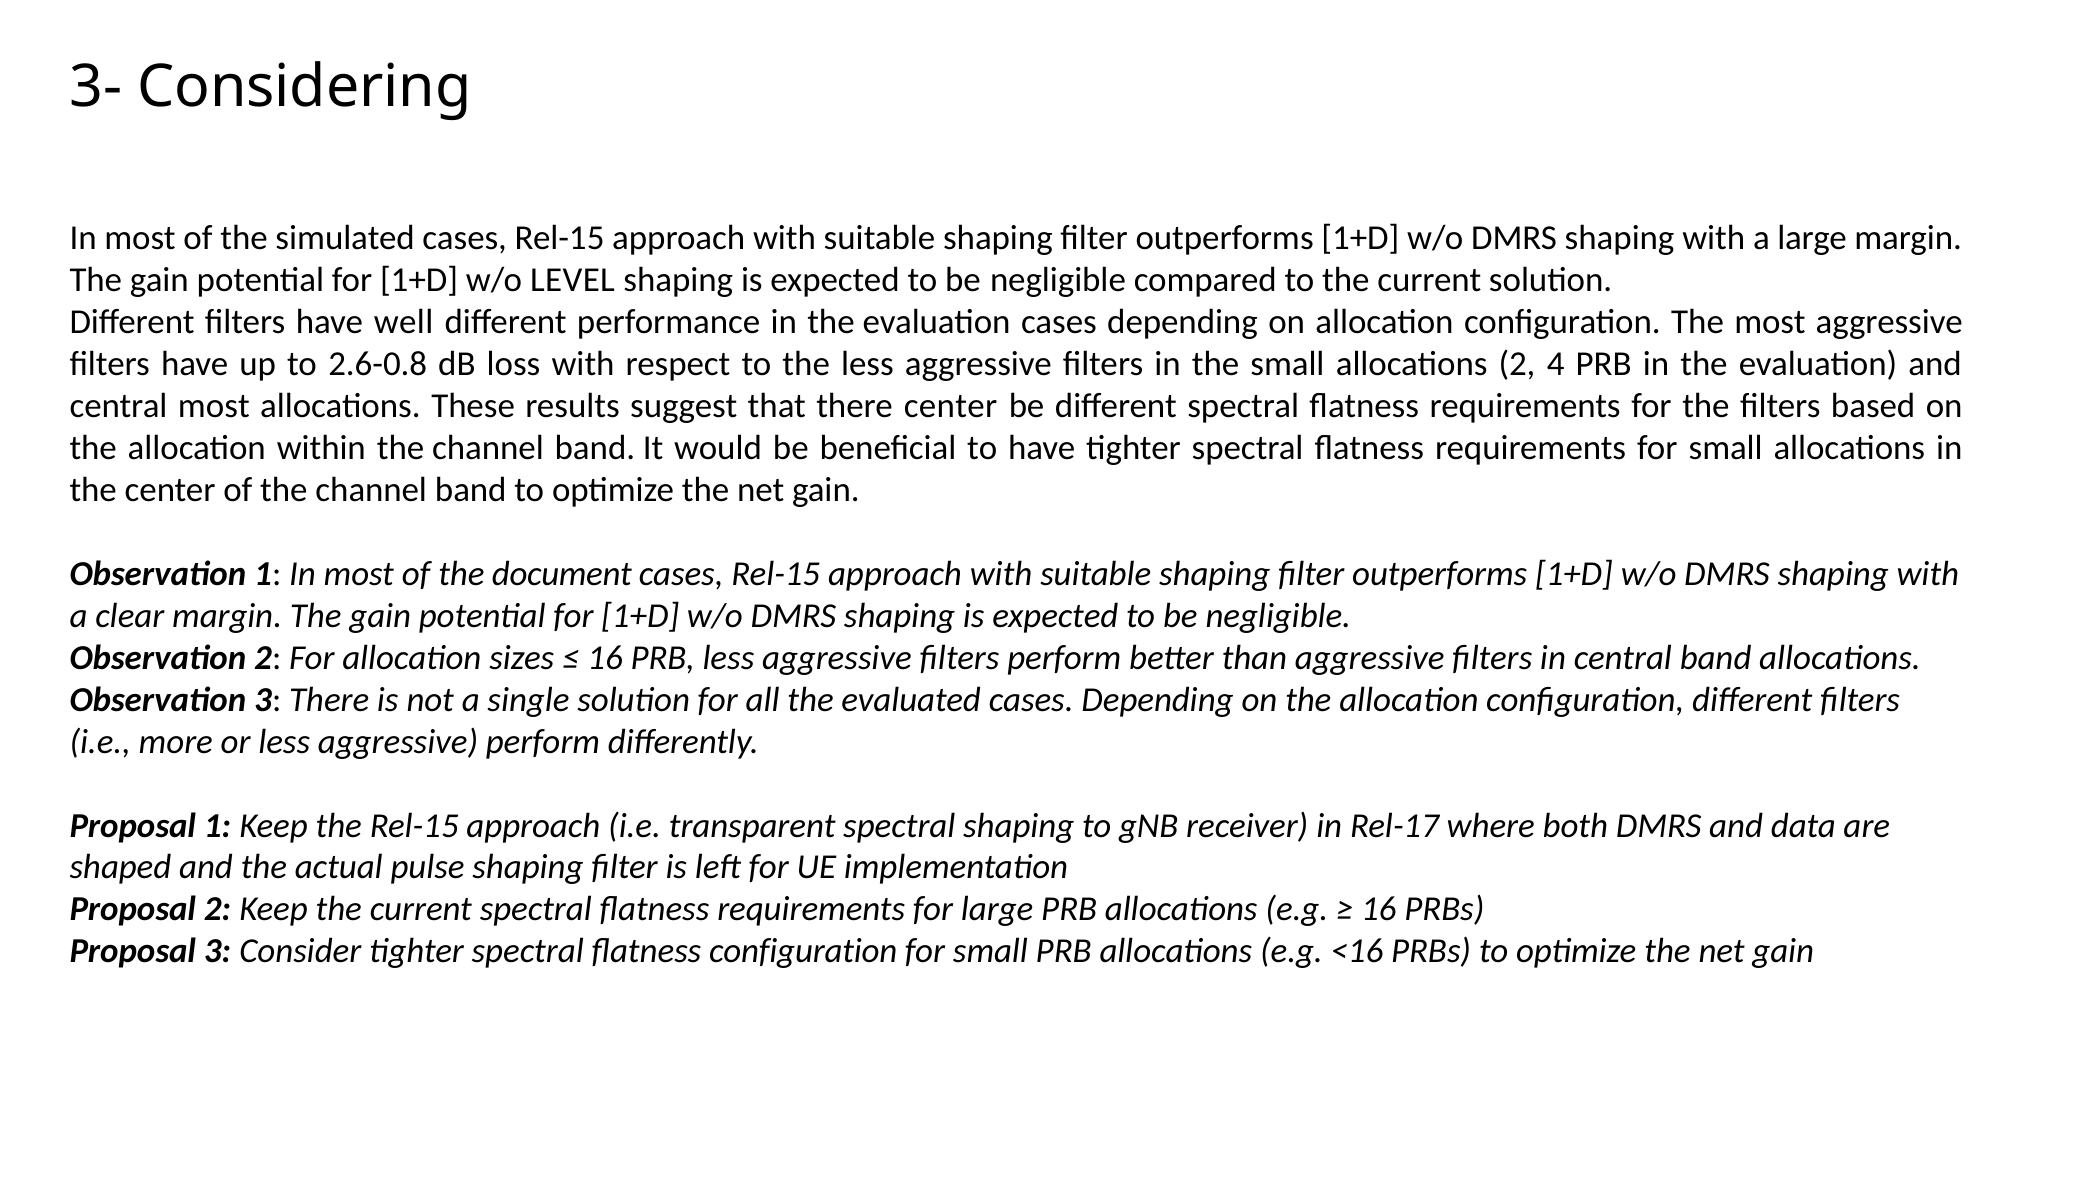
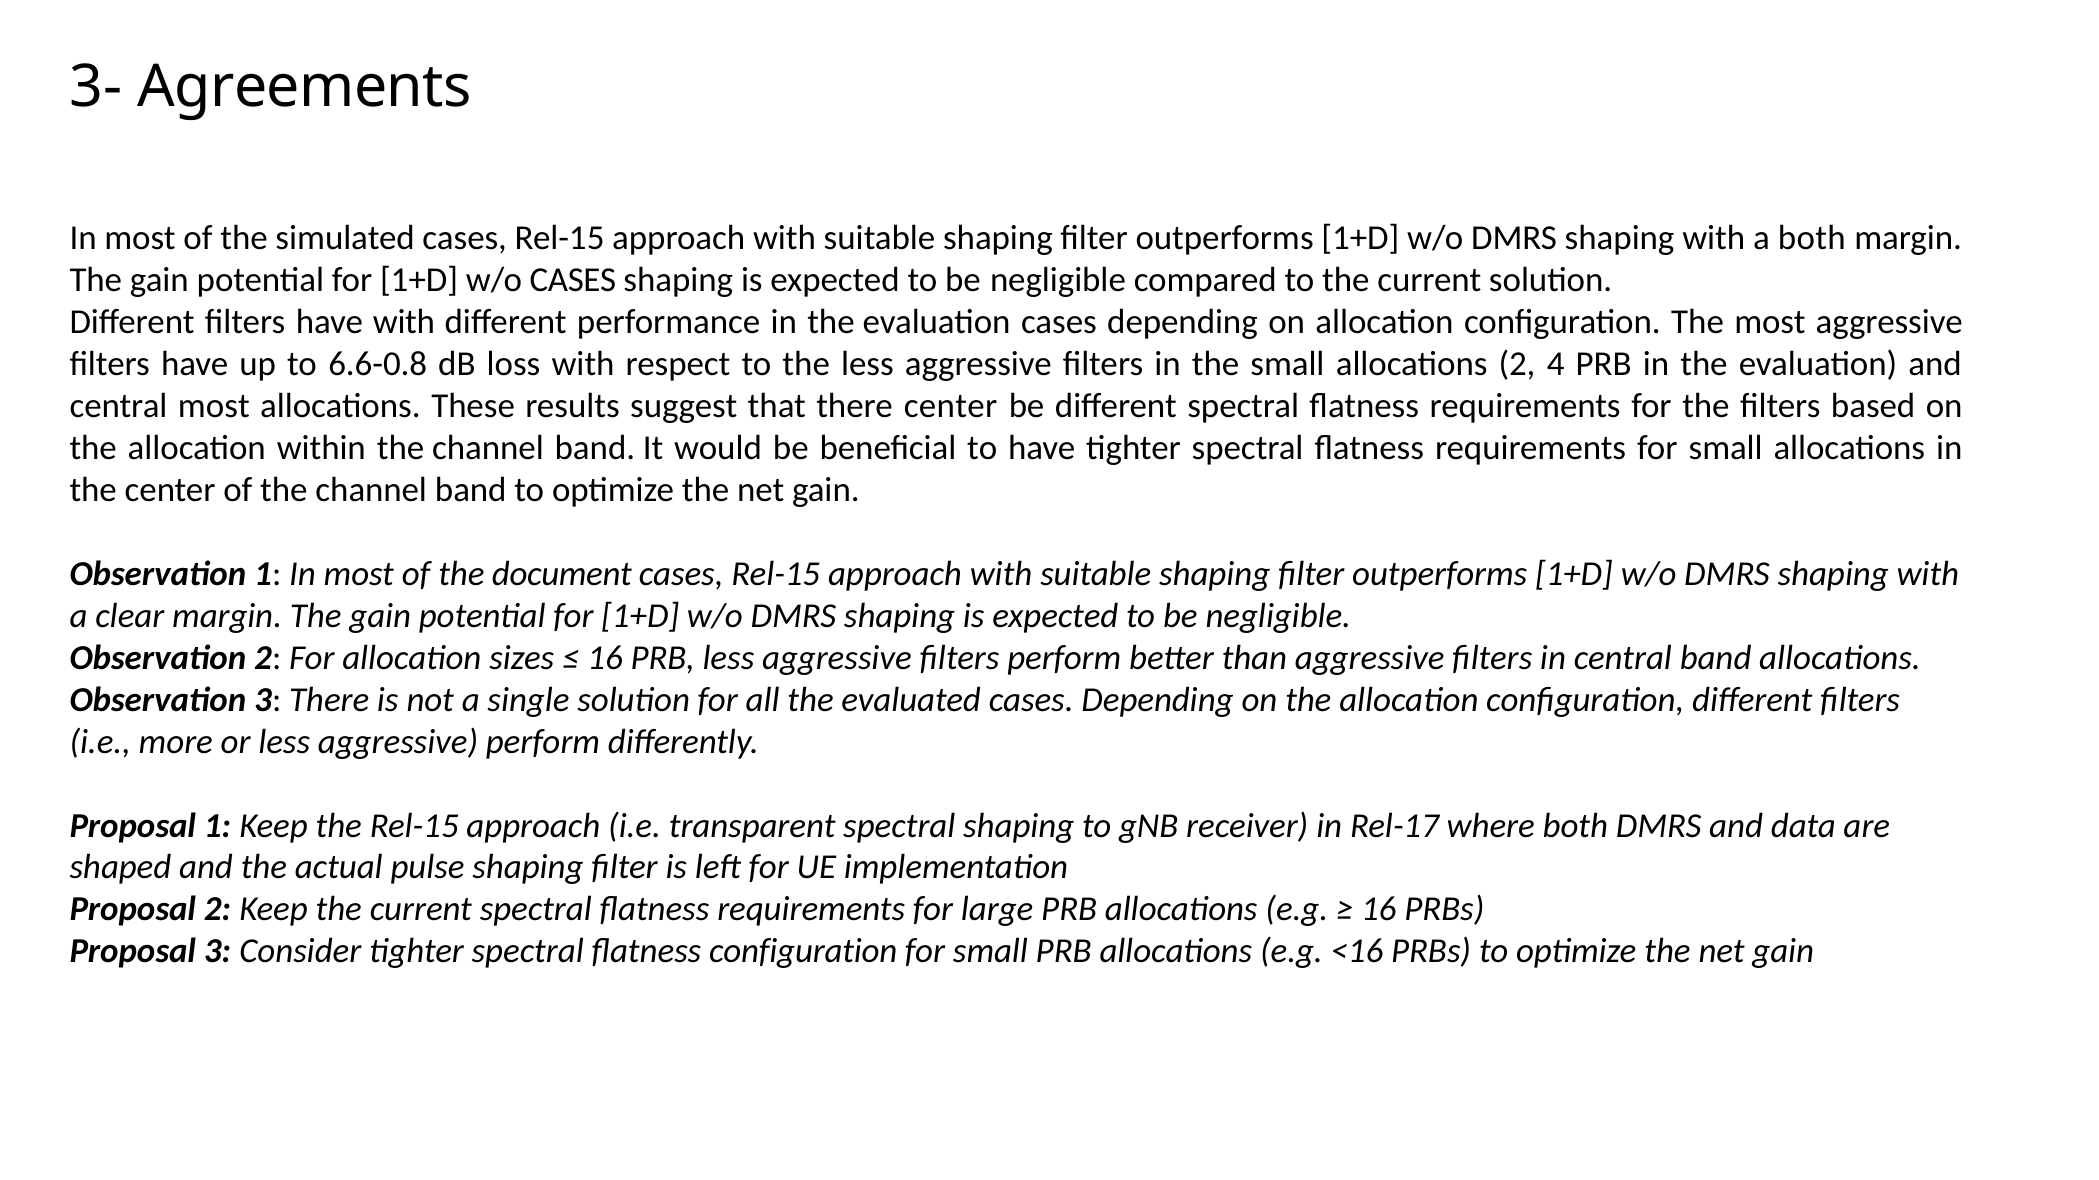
Considering: Considering -> Agreements (305, 87)
a large: large -> both (1812, 239)
w/o LEVEL: LEVEL -> CASES (573, 281)
have well: well -> with (404, 322)
2.6-0.8: 2.6-0.8 -> 6.6-0.8 (378, 364)
